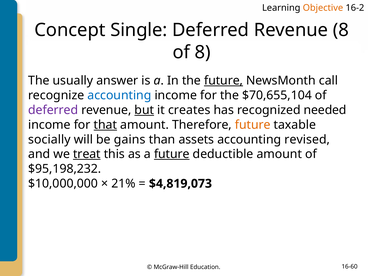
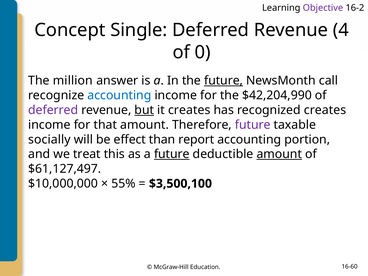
Objective colour: orange -> purple (323, 8)
Revenue 8: 8 -> 4 (341, 30)
of 8: 8 -> 0 (203, 52)
usually: usually -> million (73, 81)
$70,655,104: $70,655,104 -> $42,204,990 (277, 95)
recognized needed: needed -> creates (325, 110)
that underline: present -> none (105, 125)
future colour: orange -> purple (253, 125)
gains: gains -> effect (130, 139)
assets: assets -> report (196, 139)
revised: revised -> portion (307, 139)
treat underline: present -> none (87, 154)
amount underline: none -> present (279, 154)
$95,198,232: $95,198,232 -> $61,127,497 (65, 169)
21%: 21% -> 55% (123, 184)
$4,819,073: $4,819,073 -> $3,500,100 (180, 184)
